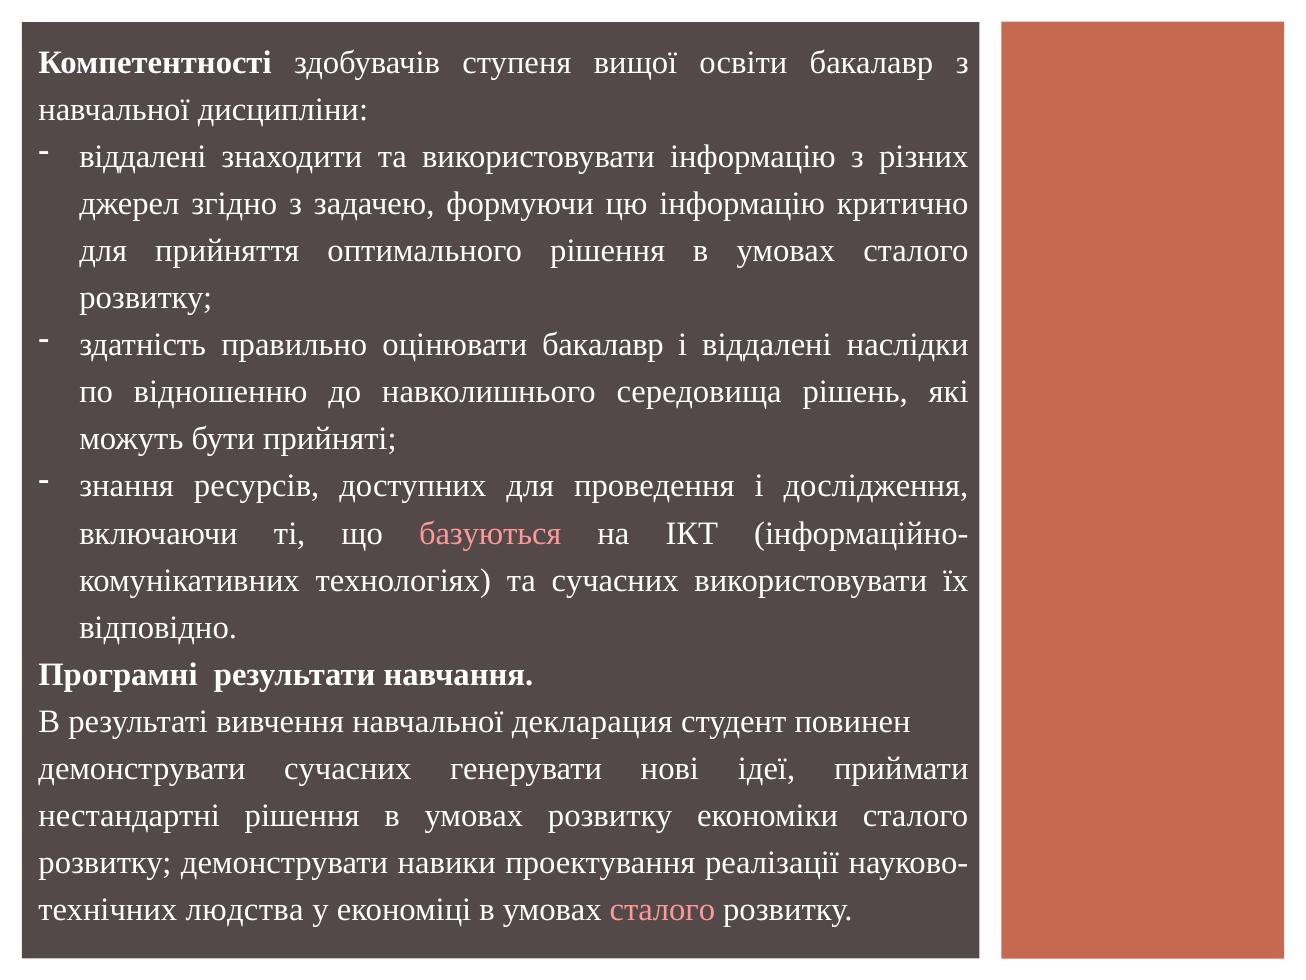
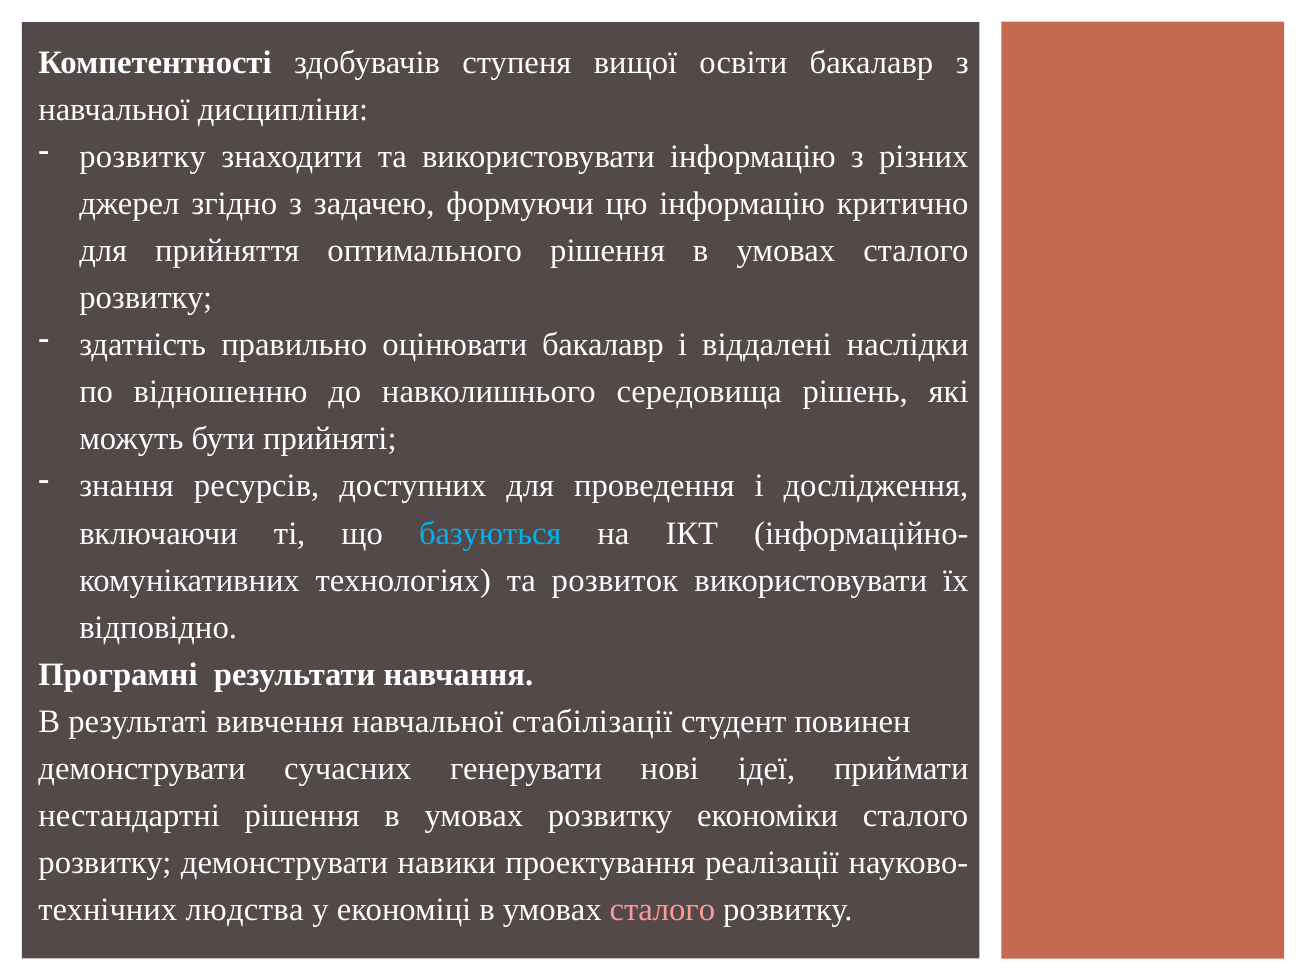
віддалені: віддалені -> розвитку (143, 157)
базуються colour: pink -> light blue (490, 533)
та сучасних: сучасних -> розвиток (615, 580)
декларация: декларация -> стабілізації (592, 721)
